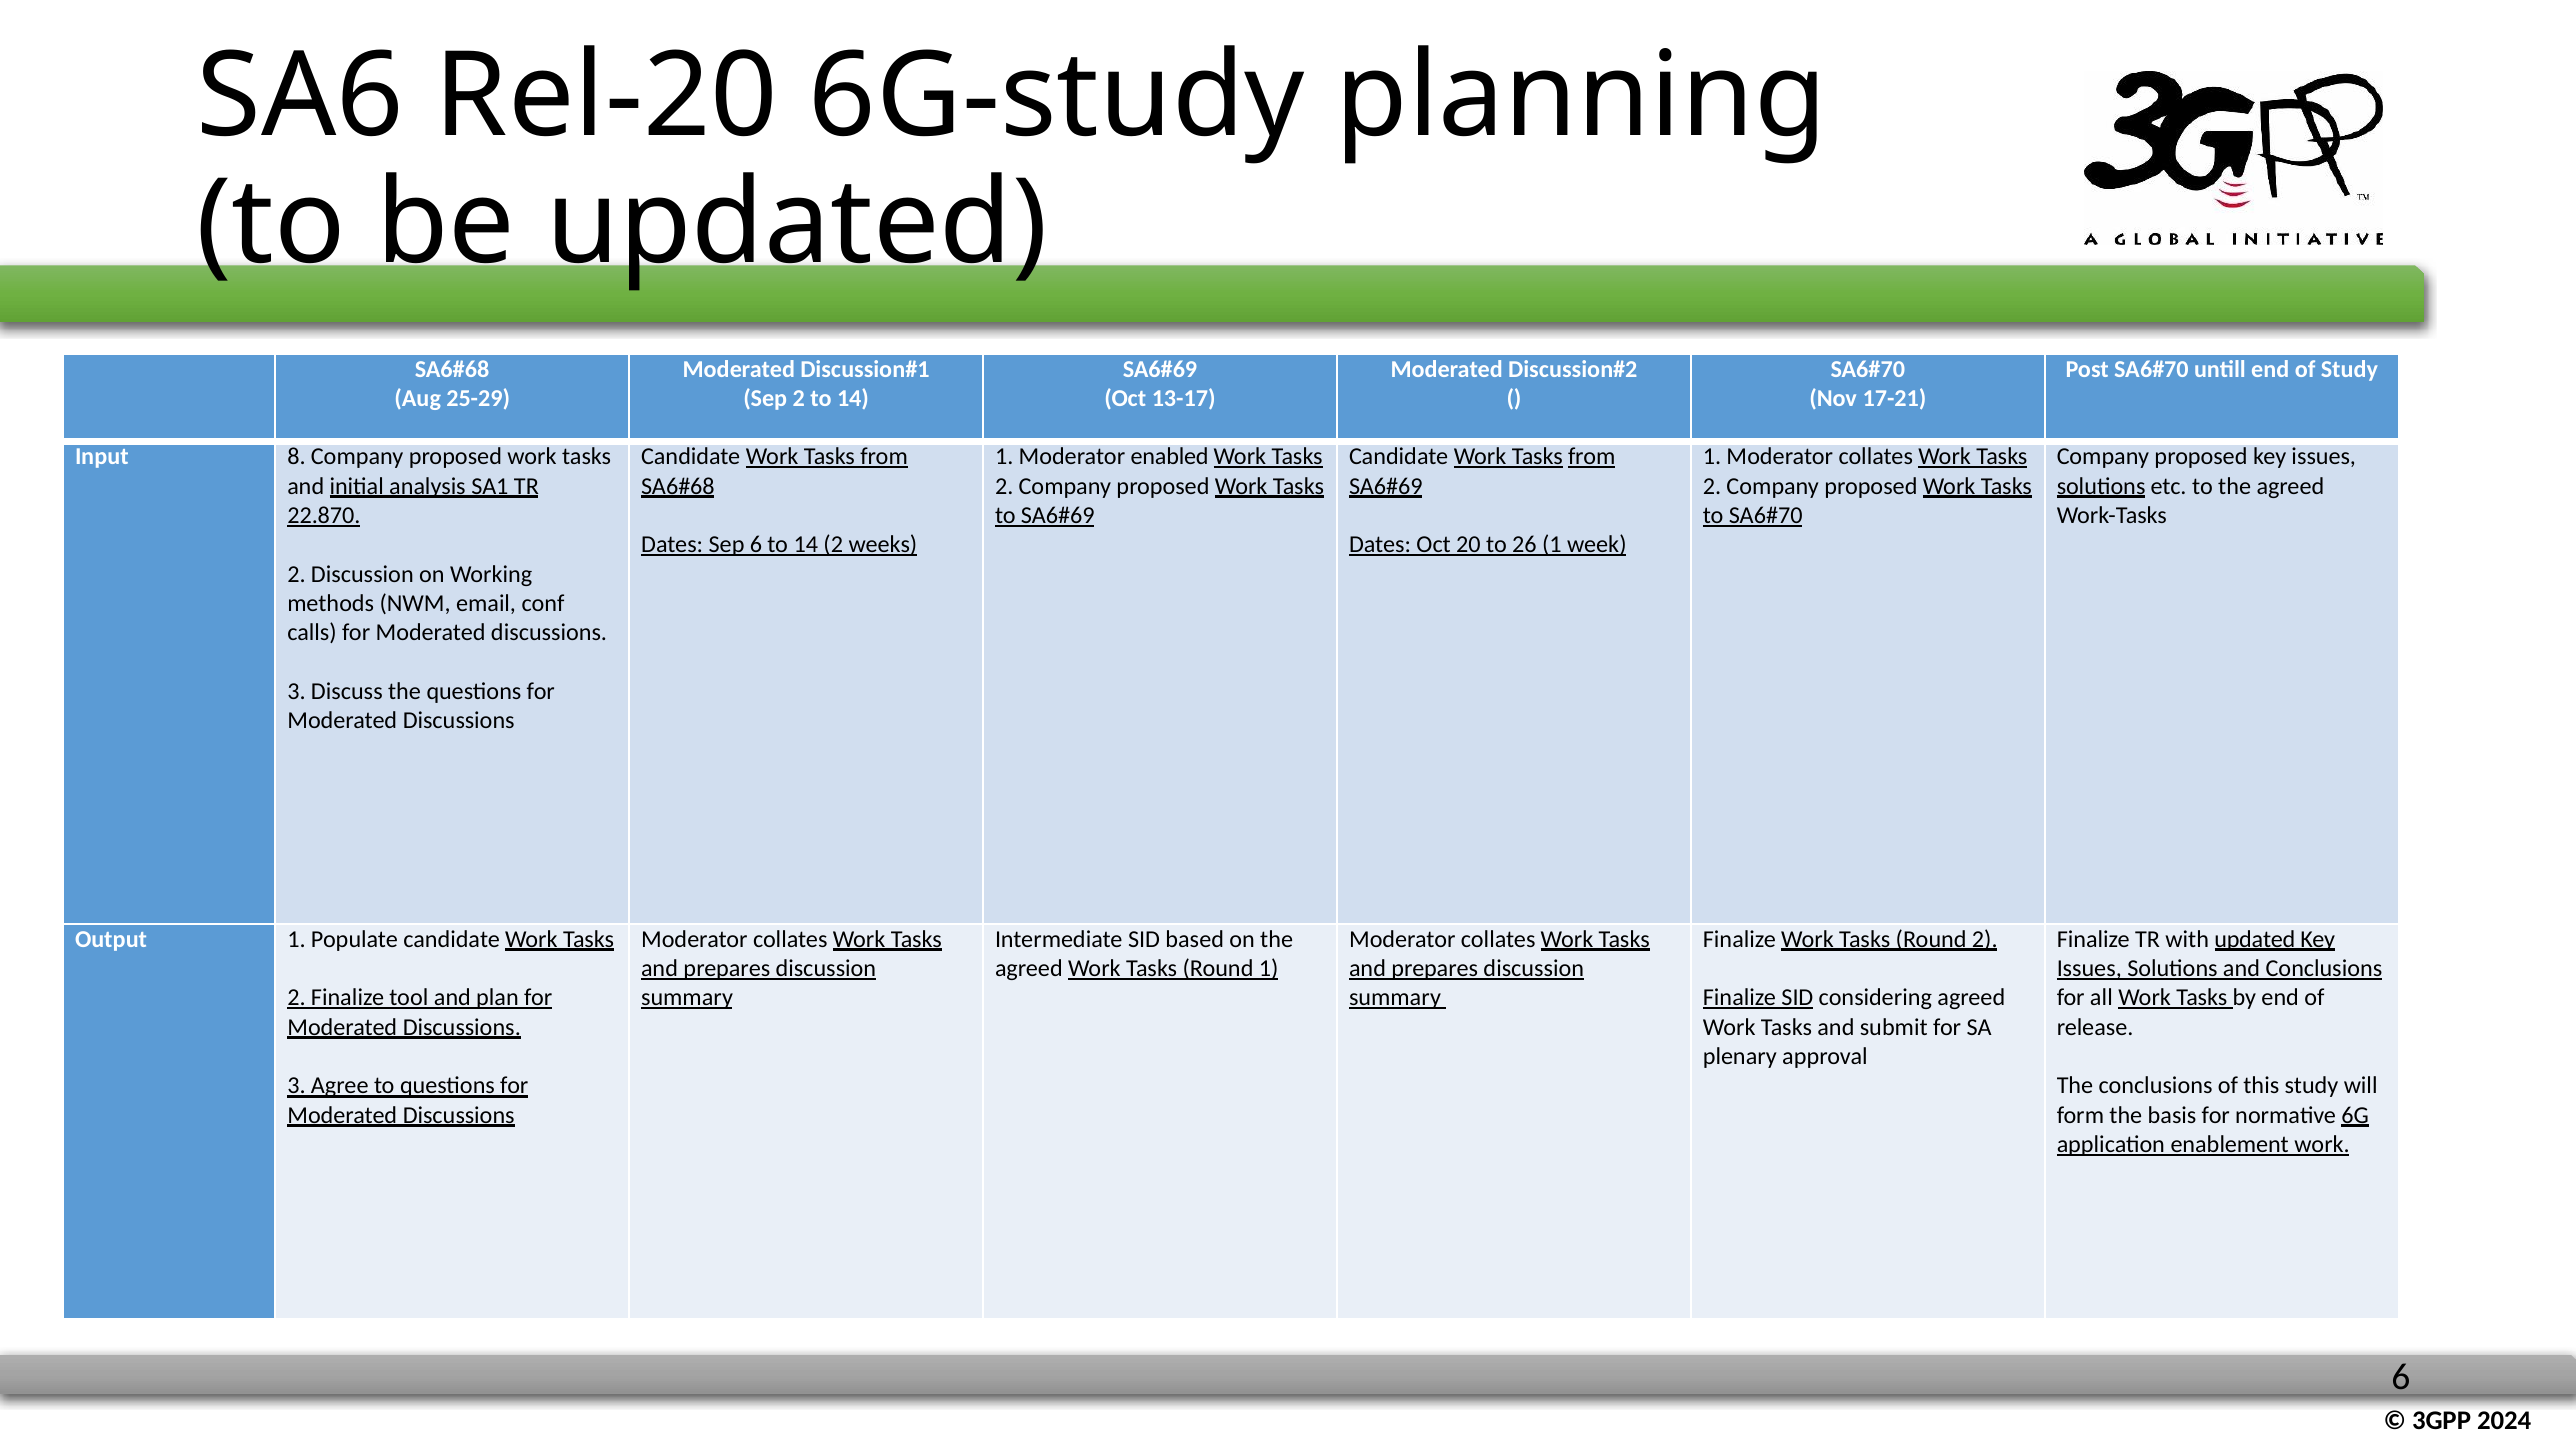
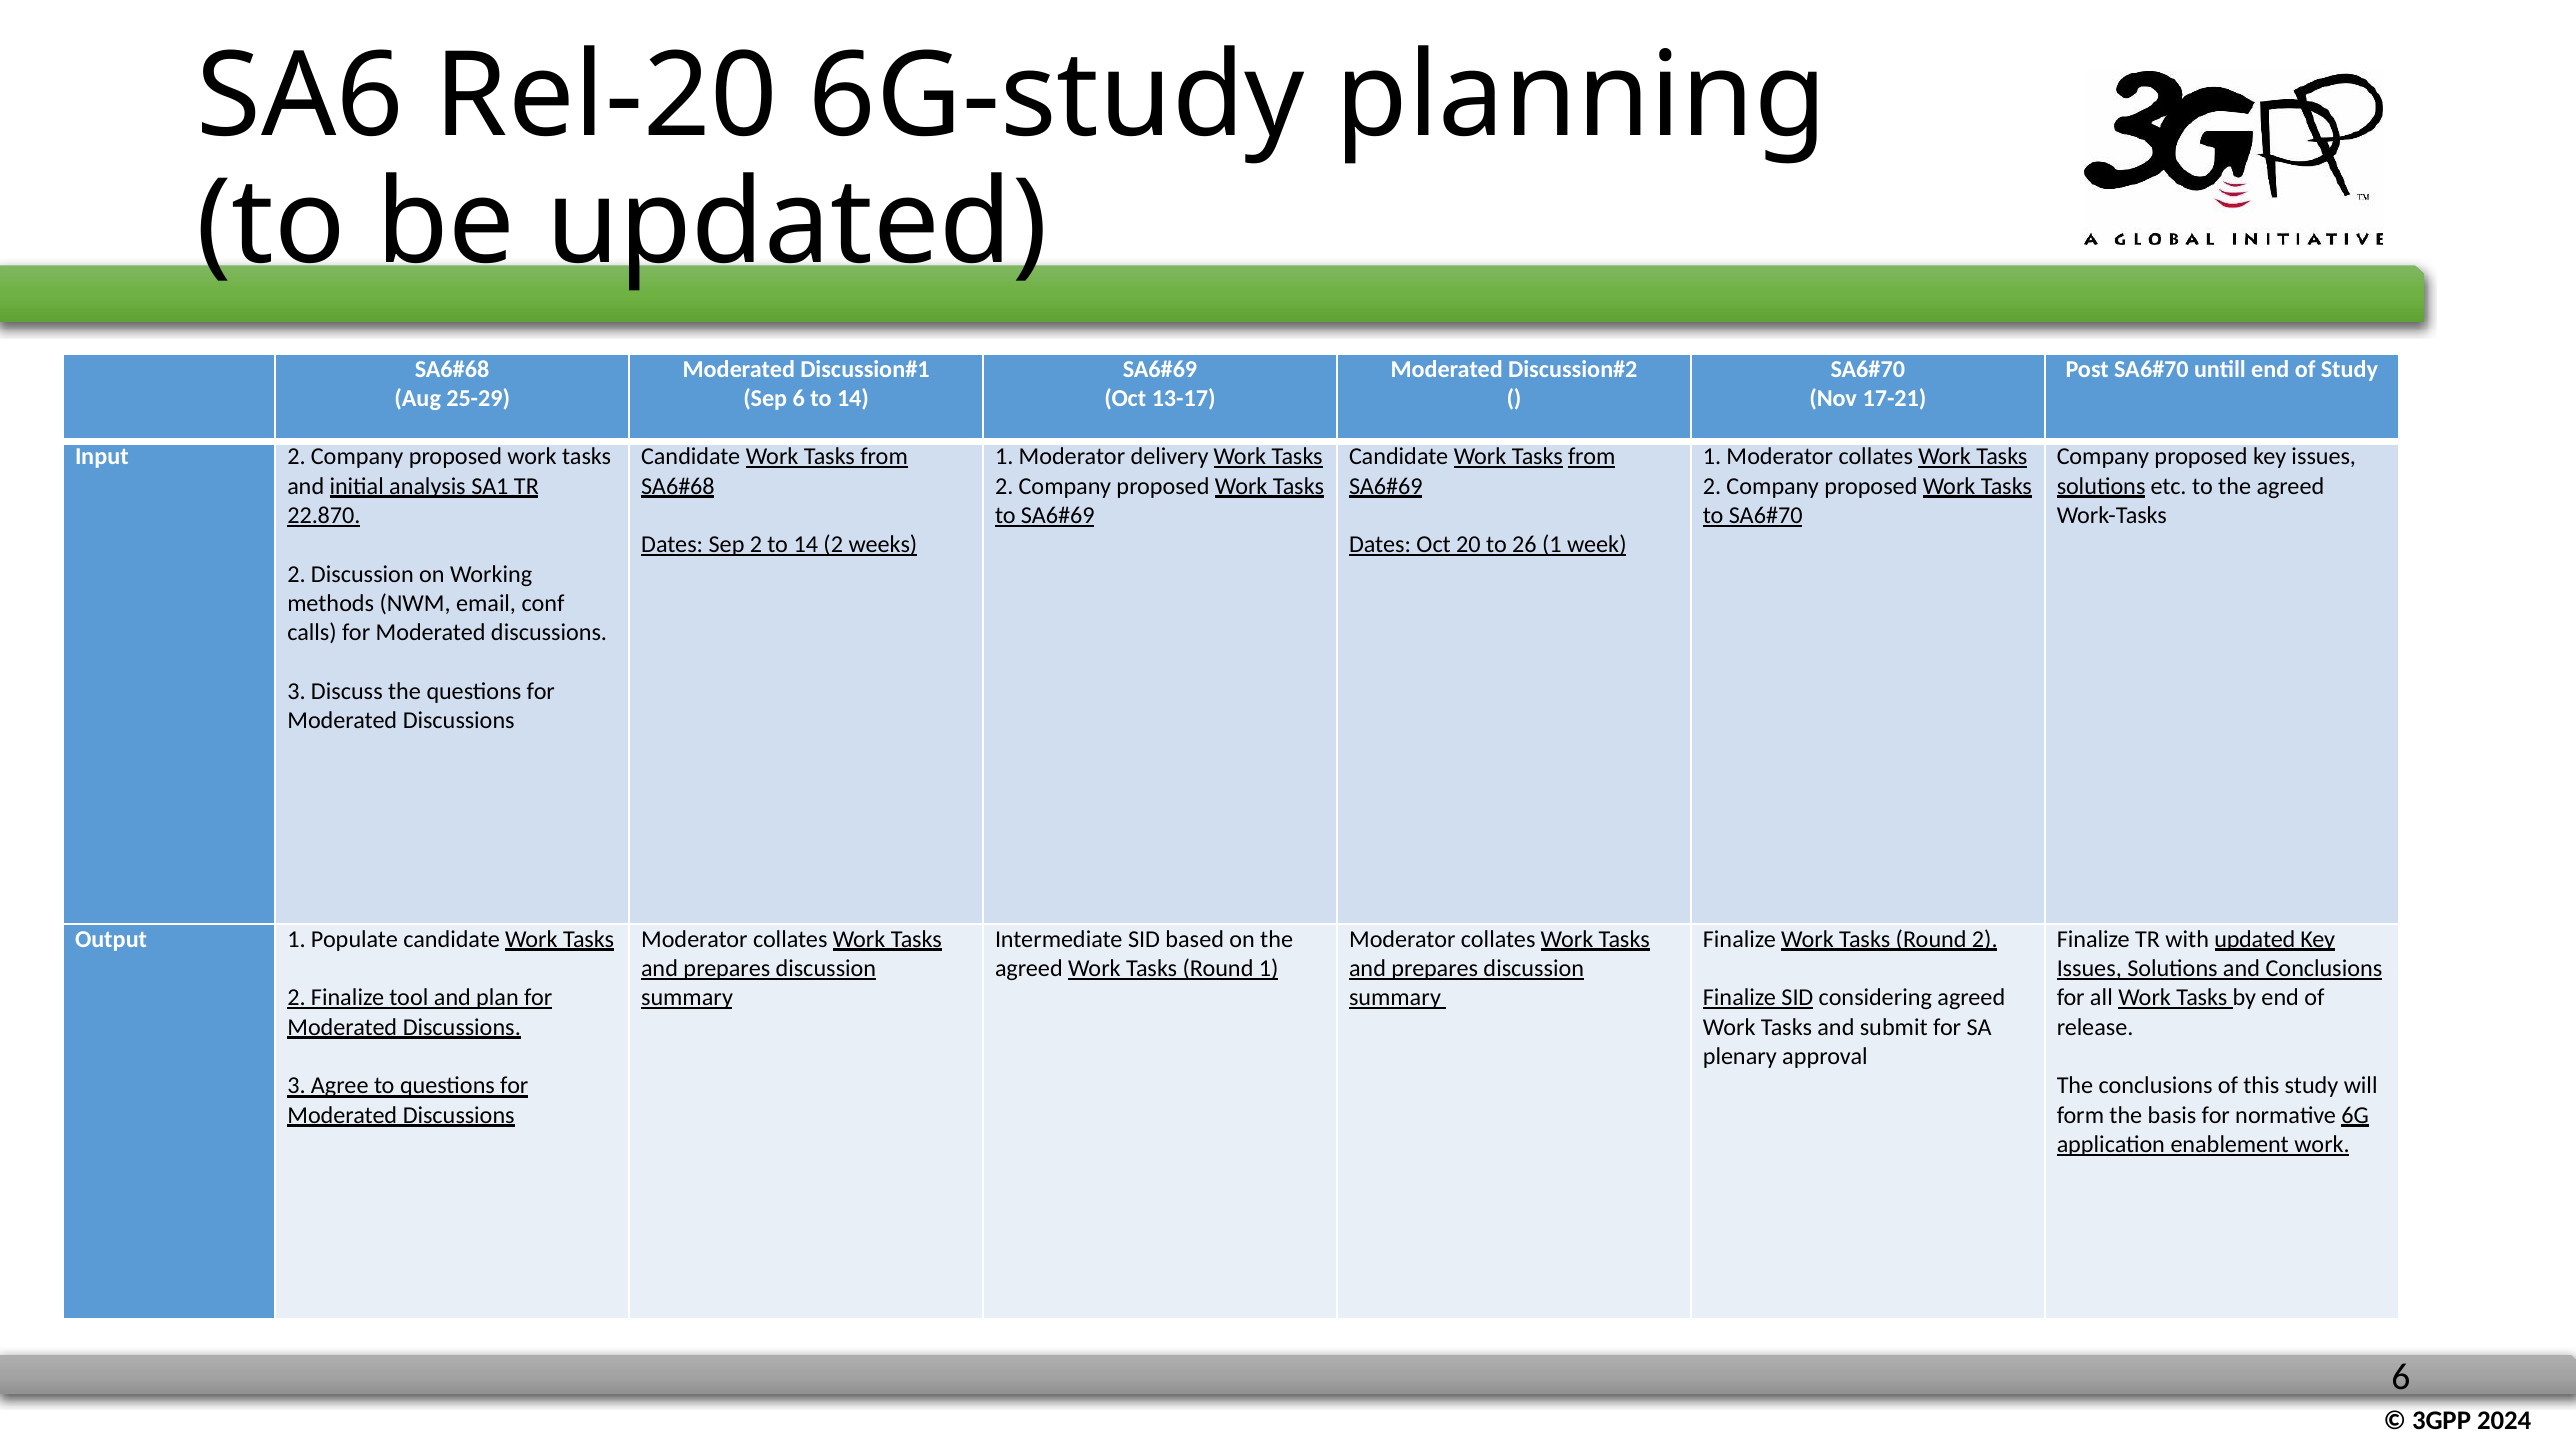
Sep 2: 2 -> 6 (799, 398)
Input 8: 8 -> 2 (297, 457)
enabled: enabled -> delivery (1170, 457)
Sep 6: 6 -> 2 (756, 545)
